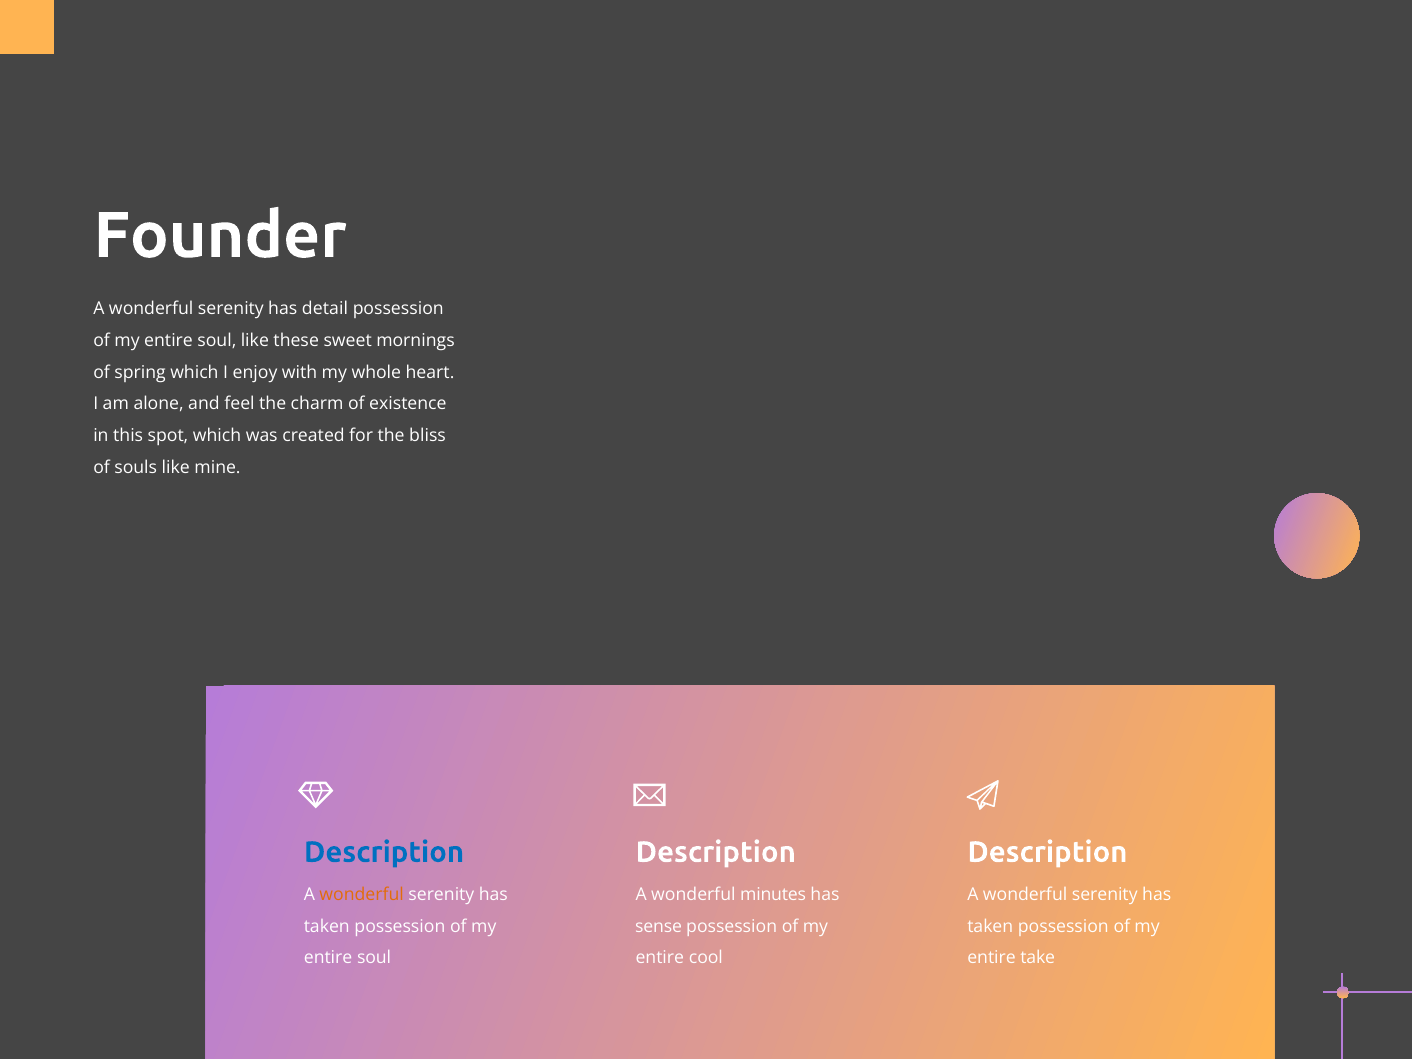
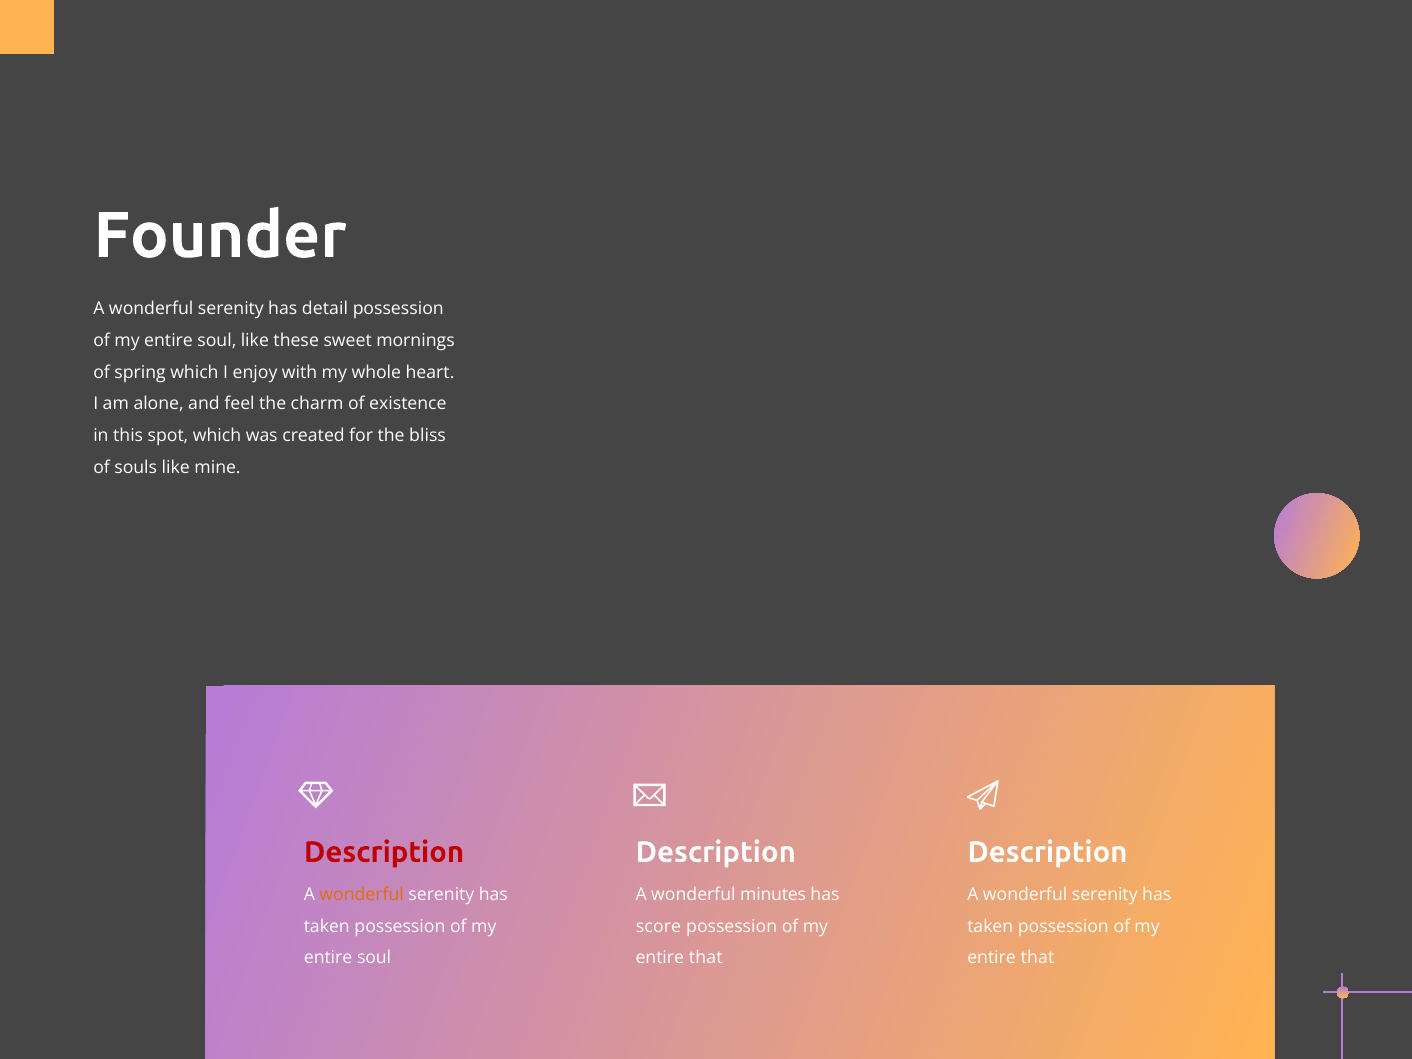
Description colour: blue -> red (384, 852)
sense: sense -> score (658, 926)
cool: cool -> that (706, 958)
take: take -> that (1037, 958)
